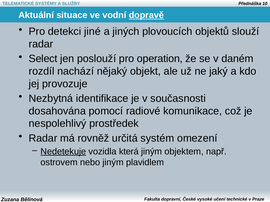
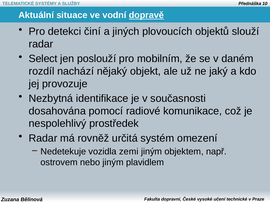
jiné: jiné -> činí (92, 32)
operation: operation -> mobilním (160, 59)
Nedetekuje underline: present -> none (63, 152)
která: která -> zemi (129, 152)
